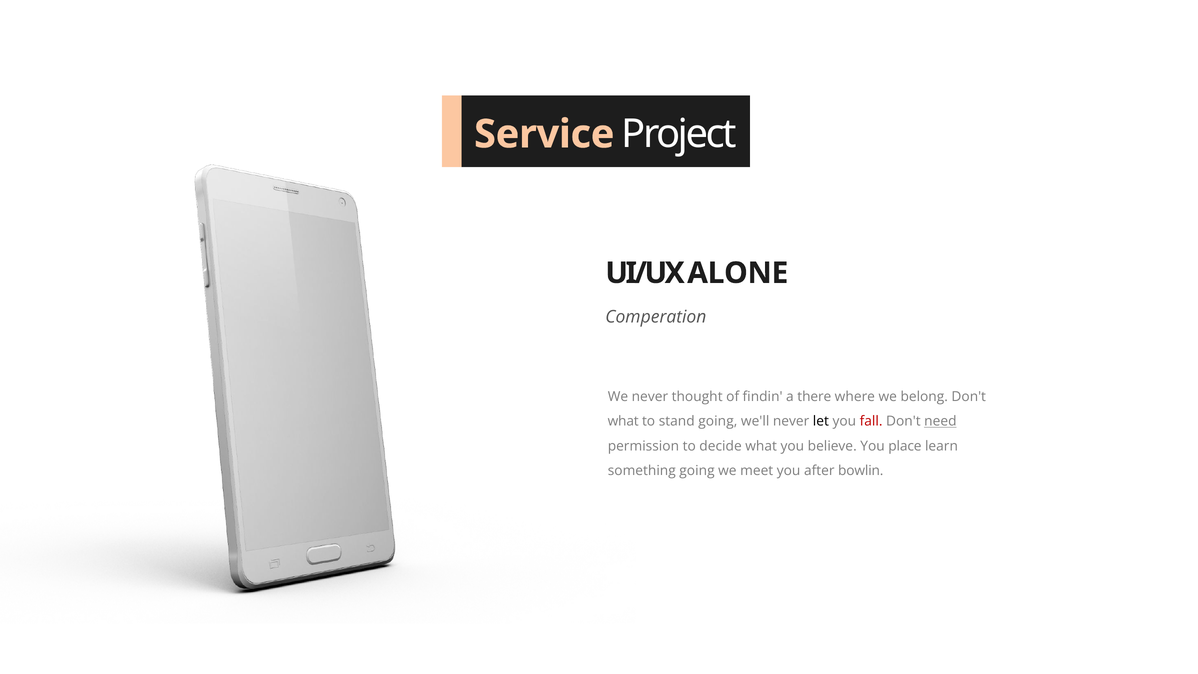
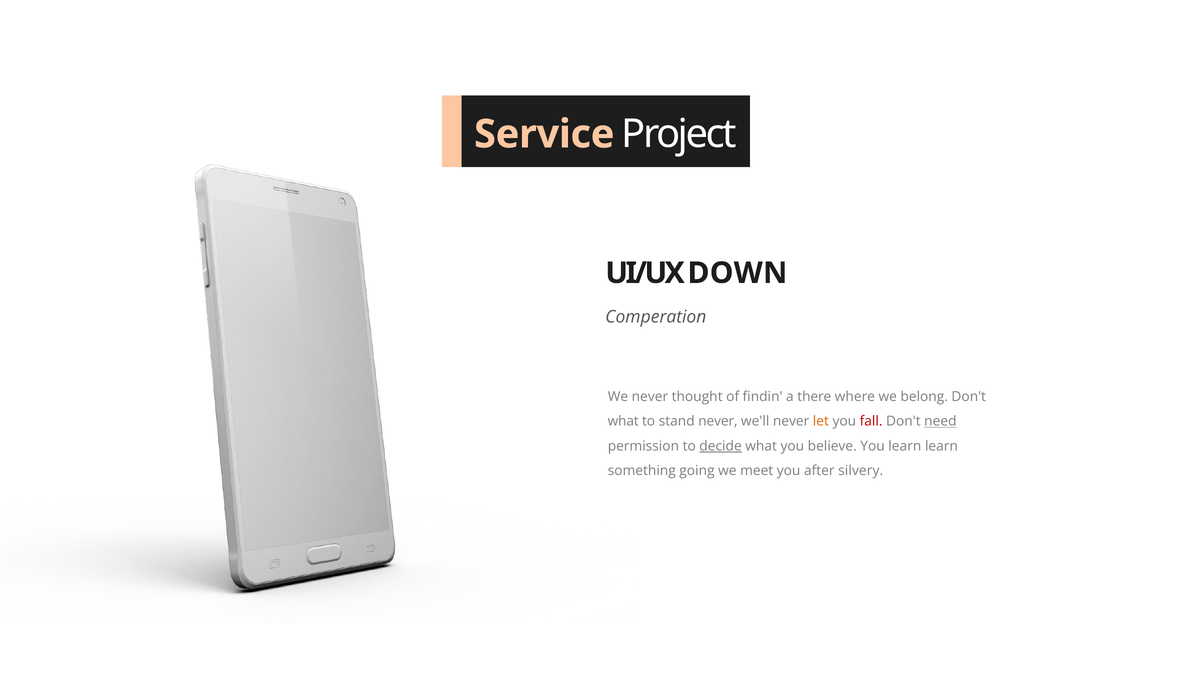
ALONE: ALONE -> DOWN (737, 273)
stand going: going -> never (718, 421)
let colour: black -> orange (821, 421)
decide underline: none -> present (721, 446)
You place: place -> learn (905, 446)
bowlin: bowlin -> silvery (861, 471)
